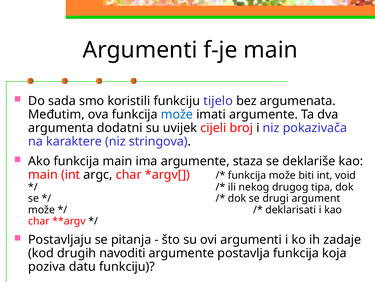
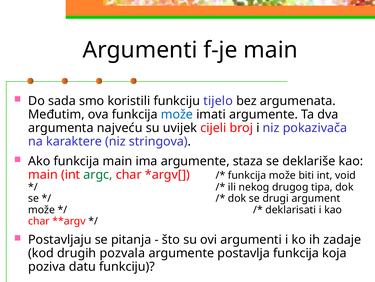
dodatni: dodatni -> najveću (120, 128)
argc colour: black -> green (98, 174)
navoditi: navoditi -> pozvala (122, 253)
